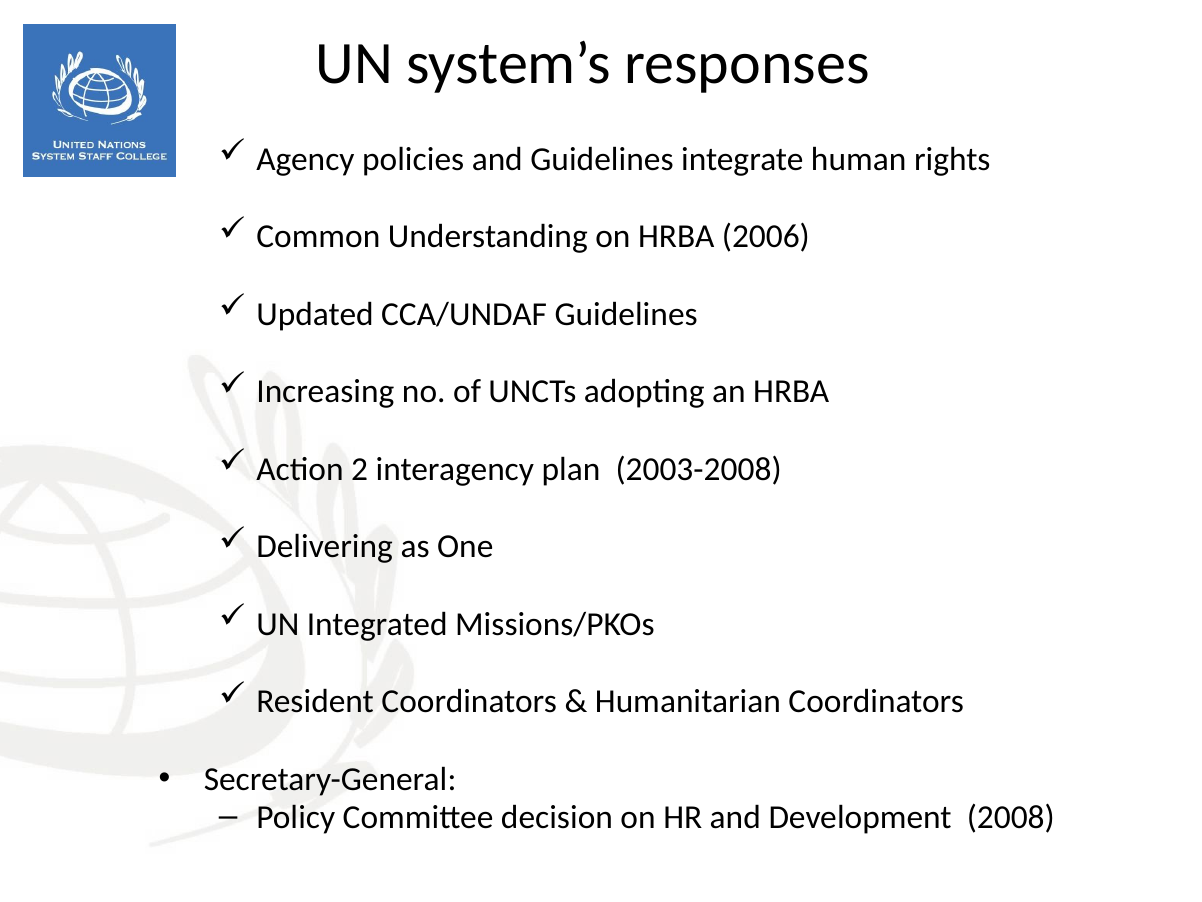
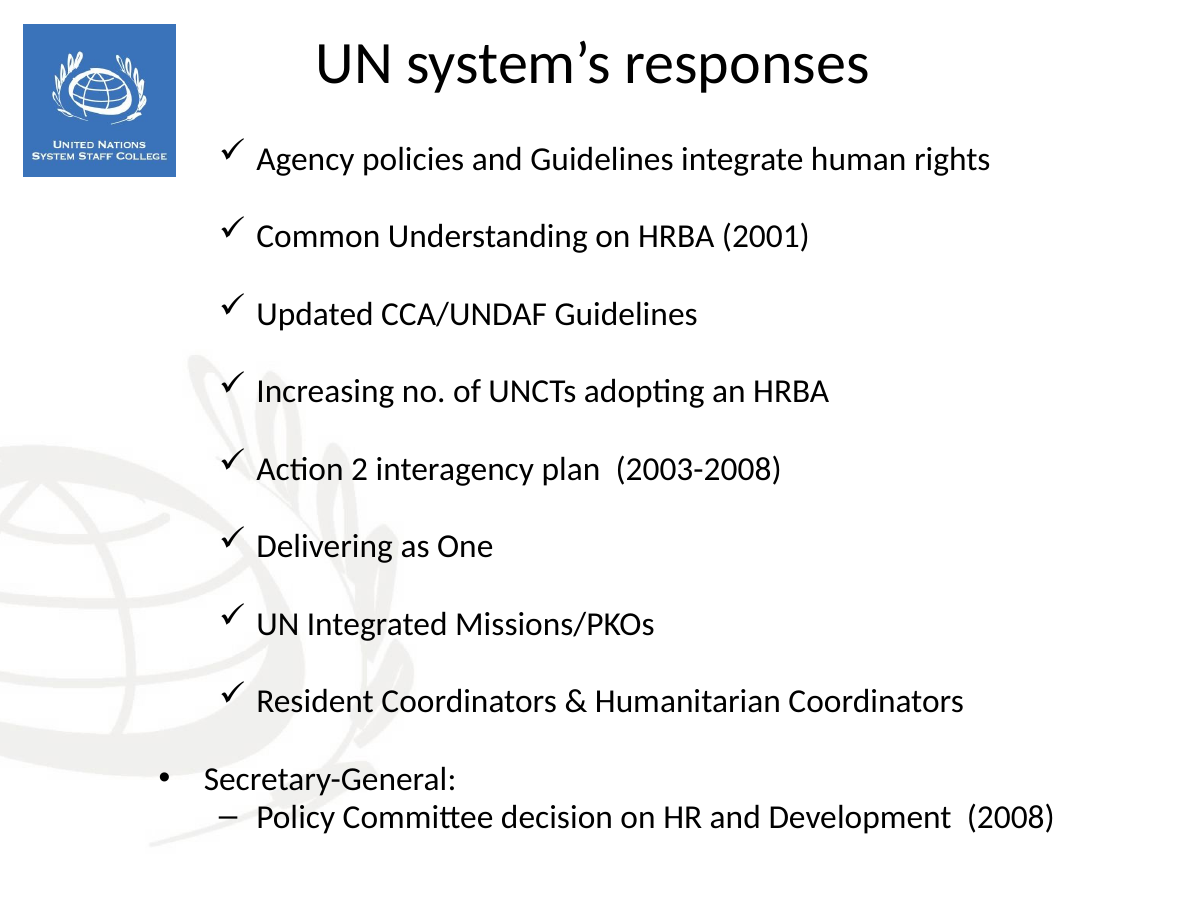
2006: 2006 -> 2001 (766, 236)
